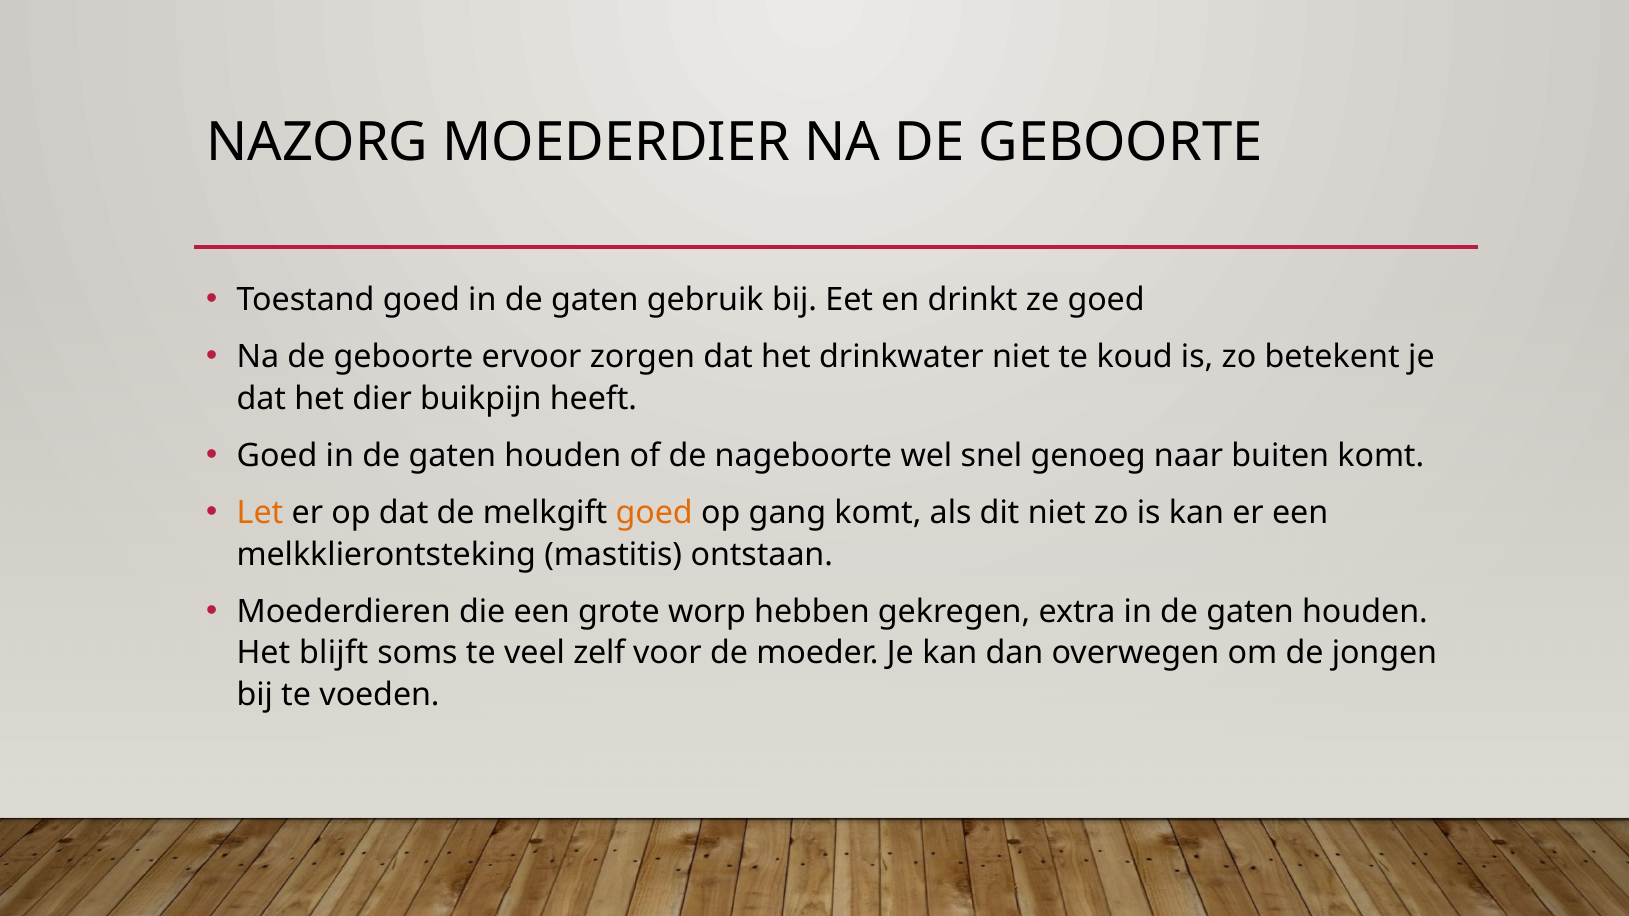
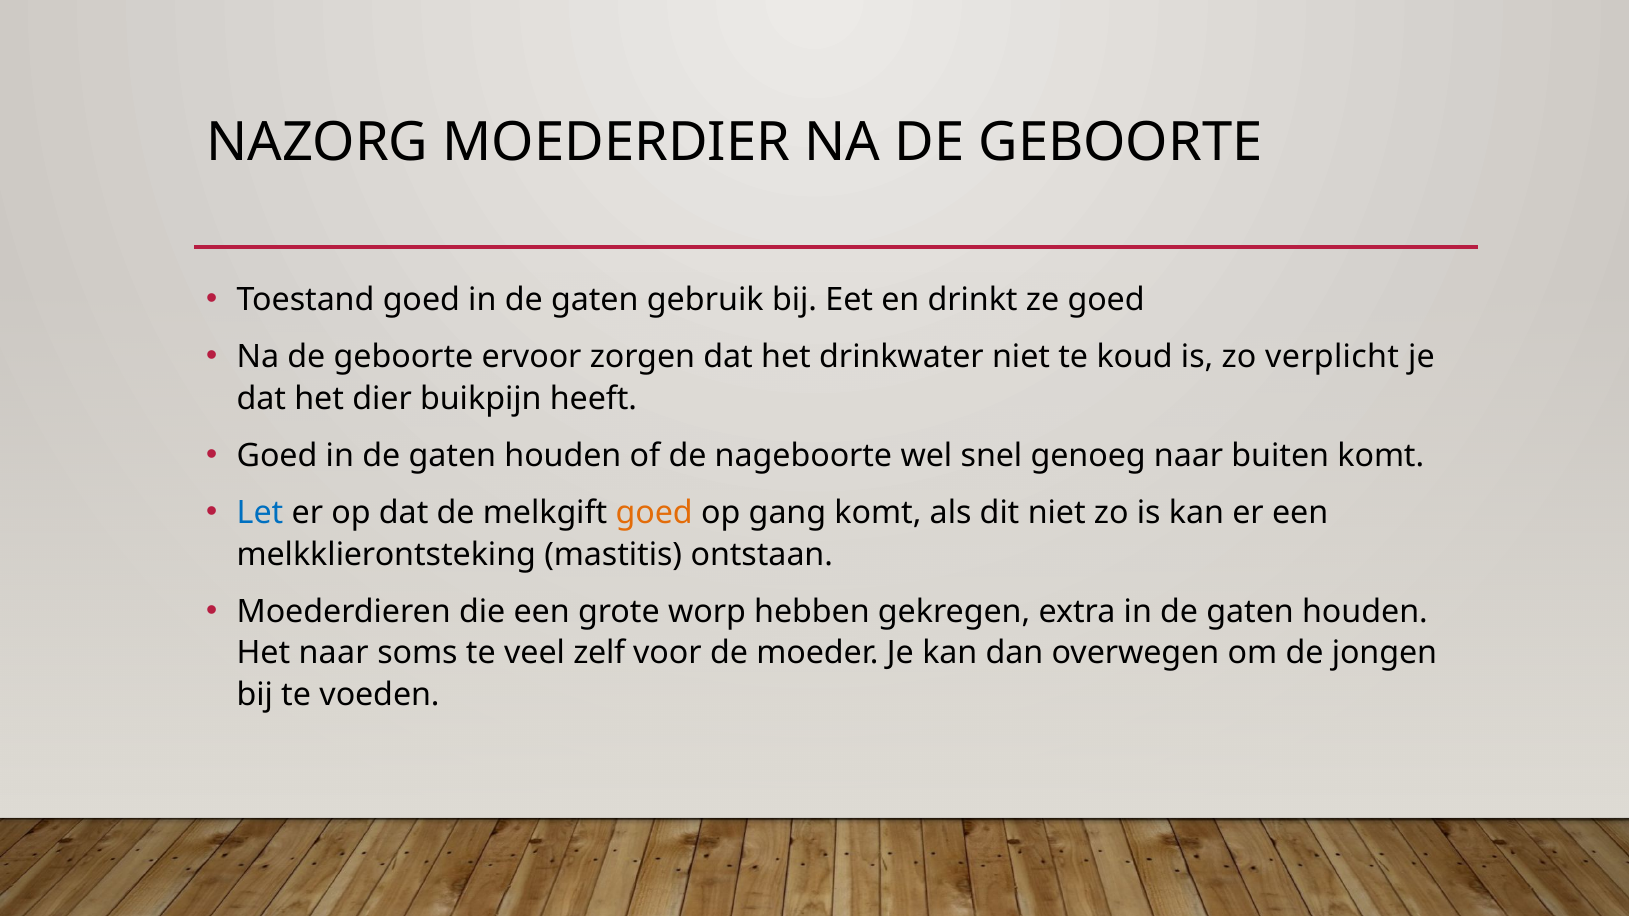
betekent: betekent -> verplicht (1332, 357)
Let colour: orange -> blue (260, 513)
Het blijft: blijft -> naar (334, 653)
